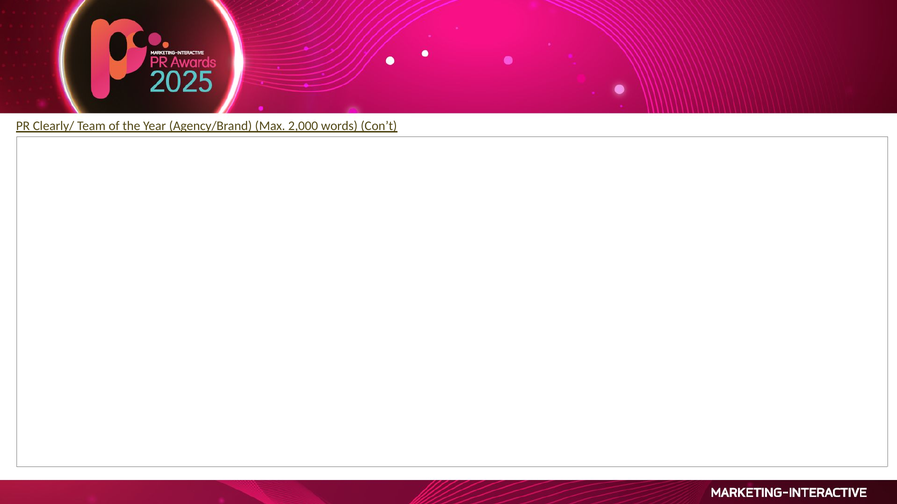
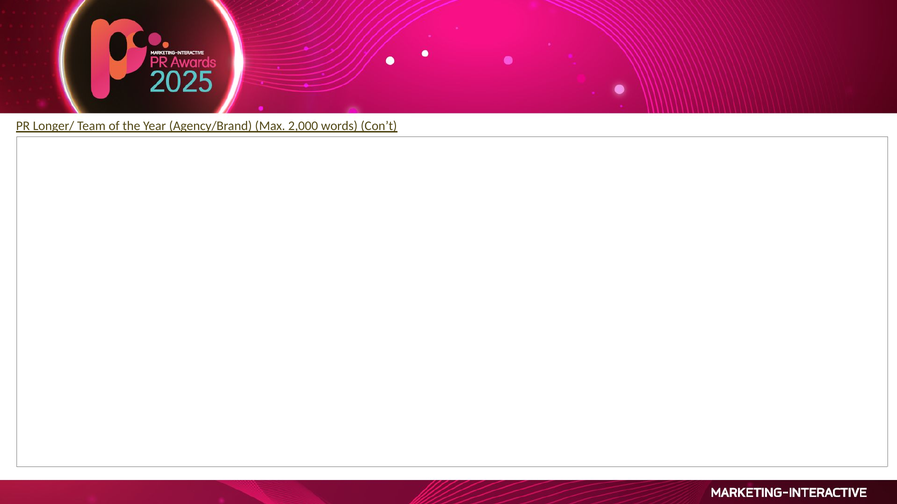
Clearly/: Clearly/ -> Longer/ (54, 126)
